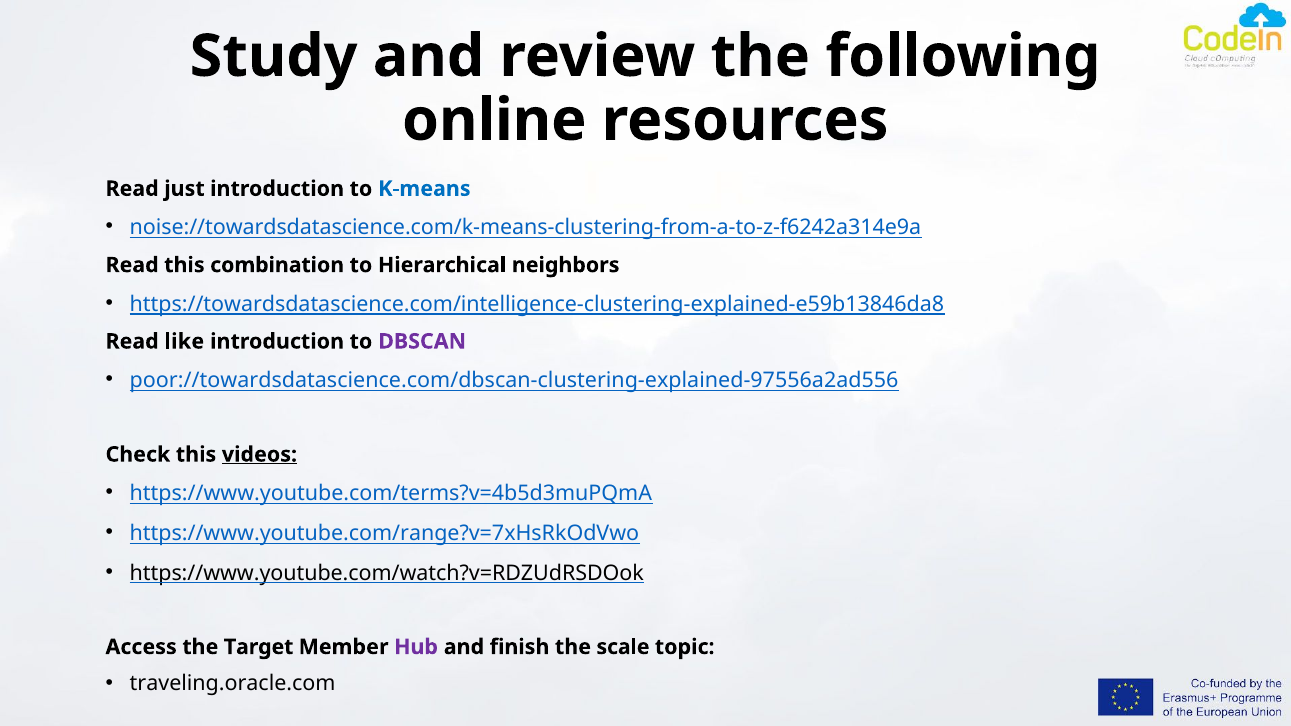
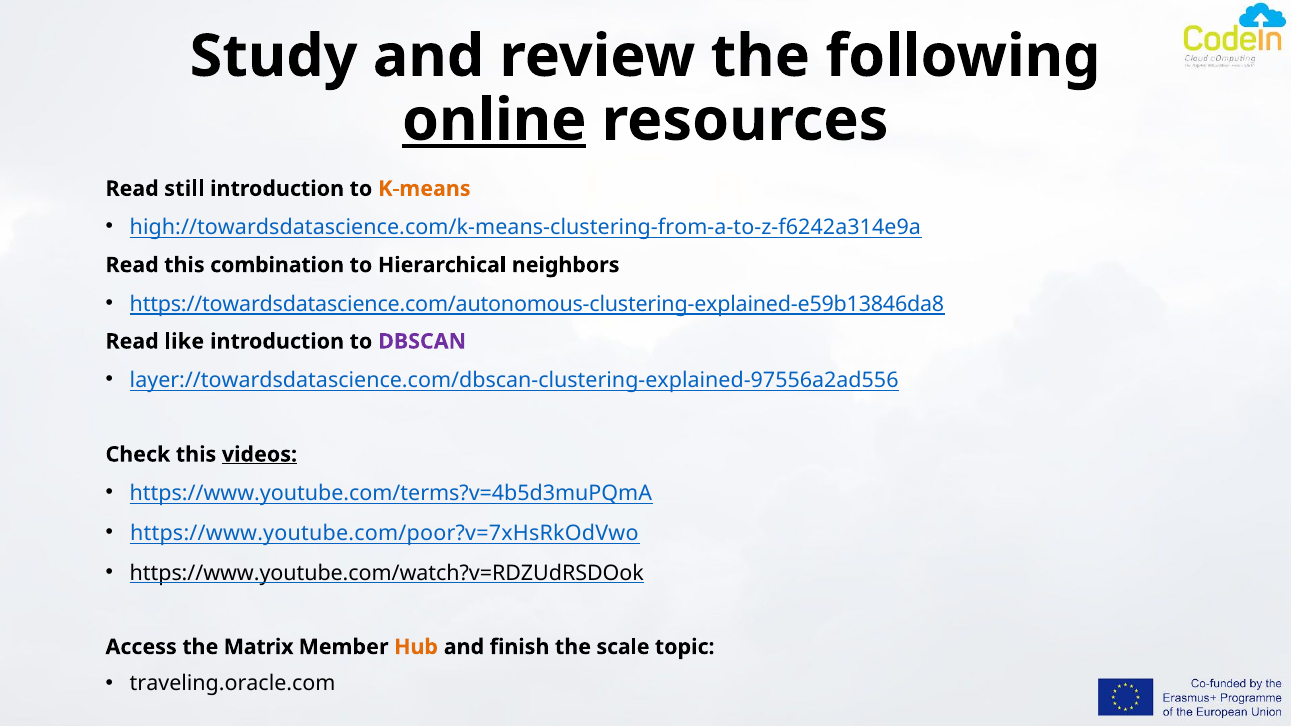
online underline: none -> present (494, 120)
just: just -> still (184, 189)
K-means colour: blue -> orange (424, 189)
noise://towardsdatascience.com/k-means-clustering-from-a-to-z-f6242a314e9a: noise://towardsdatascience.com/k-means-clustering-from-a-to-z-f6242a314e9a -> high://towardsdatascience.com/k-means-clustering-from-a-to-z-f6242a314e9a (525, 228)
https://towardsdatascience.com/intelligence-clustering-explained-e59b13846da8: https://towardsdatascience.com/intelligence-clustering-explained-e59b13846da8 -> https://towardsdatascience.com/autonomous-clustering-explained-e59b13846da8 (537, 304)
poor://towardsdatascience.com/dbscan-clustering-explained-97556a2ad556: poor://towardsdatascience.com/dbscan-clustering-explained-97556a2ad556 -> layer://towardsdatascience.com/dbscan-clustering-explained-97556a2ad556 (514, 381)
https://www.youtube.com/range?v=7xHsRkOdVwo: https://www.youtube.com/range?v=7xHsRkOdVwo -> https://www.youtube.com/poor?v=7xHsRkOdVwo (384, 533)
Target: Target -> Matrix (259, 647)
Hub colour: purple -> orange (416, 647)
